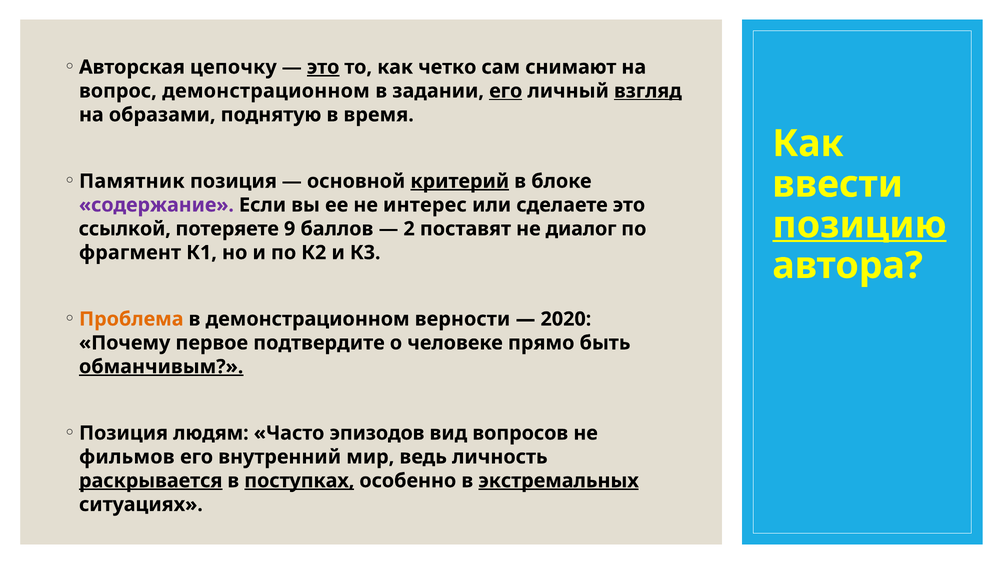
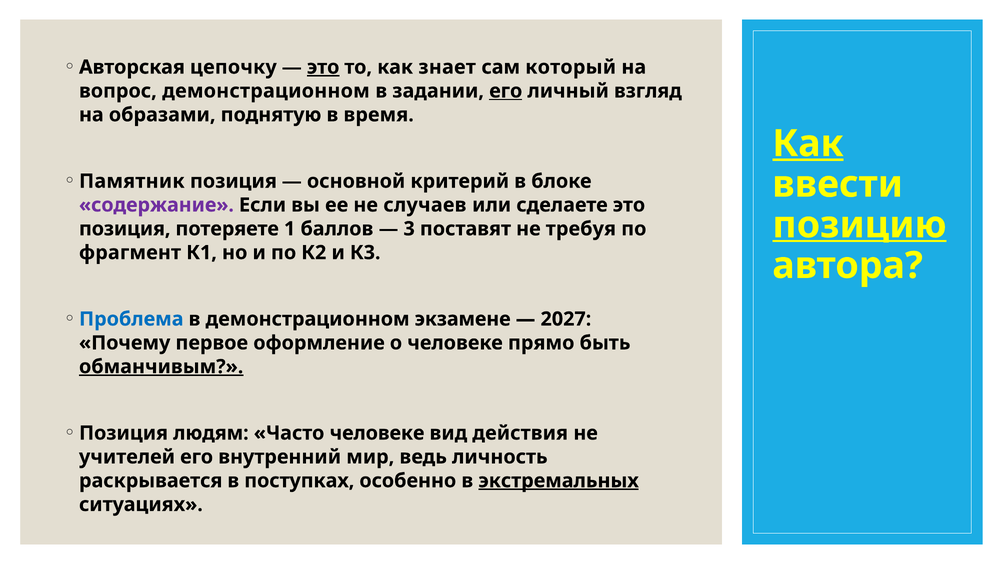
четко: четко -> знает (447, 67)
снимают: снимают -> который (571, 67)
взгляд underline: present -> none (648, 91)
Как underline: none -> present (808, 144)
критерий underline: present -> none (460, 181)
интерес: интерес -> случаев (425, 205)
ссылкой: ссылкой -> позиция (125, 229)
9: 9 -> 1 (290, 229)
2: 2 -> 3 (409, 229)
диалог: диалог -> требуя (581, 229)
Проблема colour: orange -> blue (131, 319)
верности: верности -> экзамене (463, 319)
2020: 2020 -> 2027 (566, 319)
подтвердите: подтвердите -> оформление (319, 343)
Часто эпизодов: эпизодов -> человеке (377, 433)
вопросов: вопросов -> действия (520, 433)
фильмов: фильмов -> учителей (127, 457)
раскрывается underline: present -> none (151, 481)
поступках underline: present -> none (299, 481)
